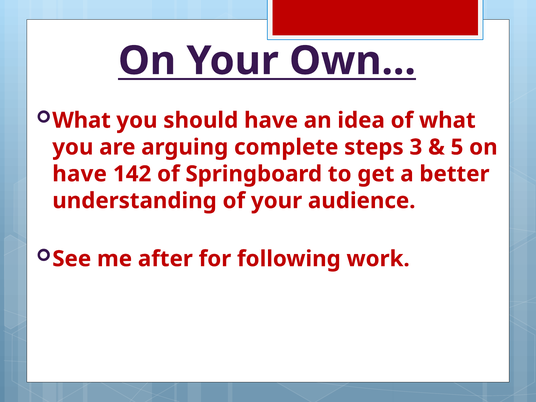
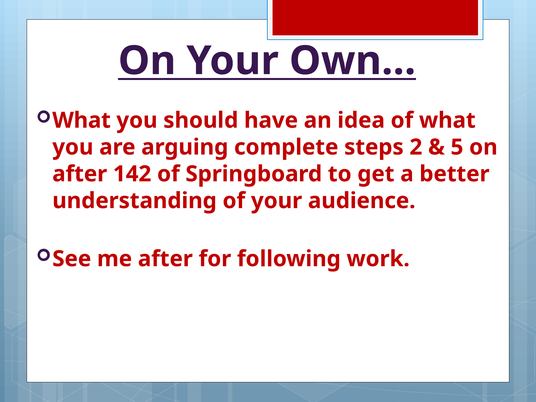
3: 3 -> 2 (416, 147)
have: have -> after (80, 174)
